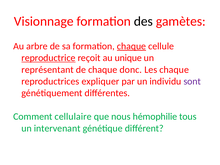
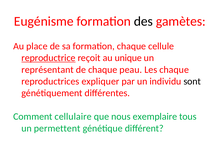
Visionnage: Visionnage -> Eugénisme (44, 21)
arbre: arbre -> place (37, 46)
chaque underline: present -> none (131, 46)
donc: donc -> peau (131, 70)
sont colour: purple -> black (192, 81)
hémophilie: hémophilie -> exemplaire (155, 117)
intervenant: intervenant -> permettent (57, 128)
